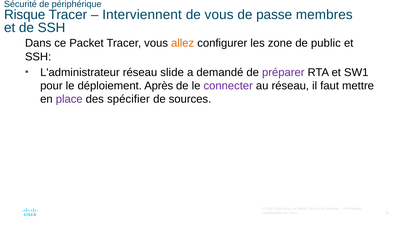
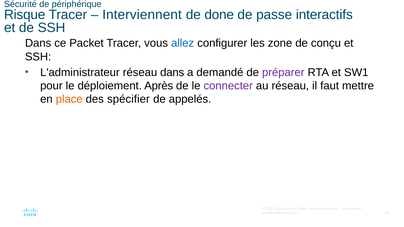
de vous: vous -> done (219, 15)
membres: membres -> interactifs (324, 15)
allez colour: orange -> blue (183, 43)
public: public -> conçu (326, 43)
réseau slide: slide -> dans (172, 72)
place colour: purple -> orange (69, 99)
sources: sources -> appelés (190, 99)
